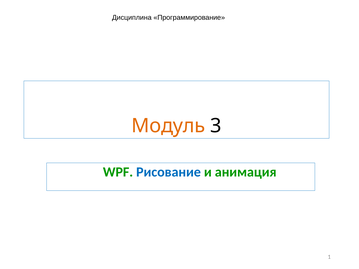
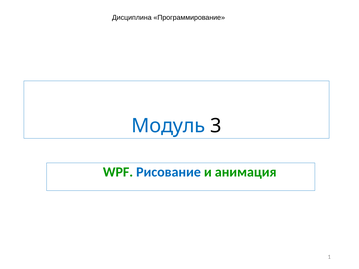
Модуль colour: orange -> blue (168, 126)
